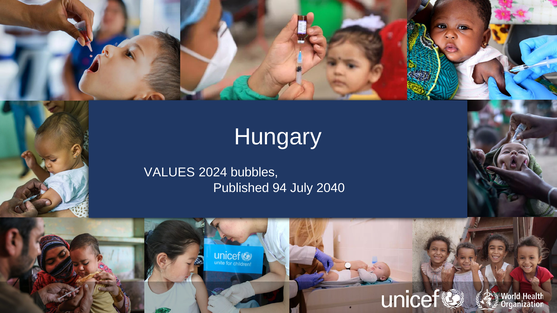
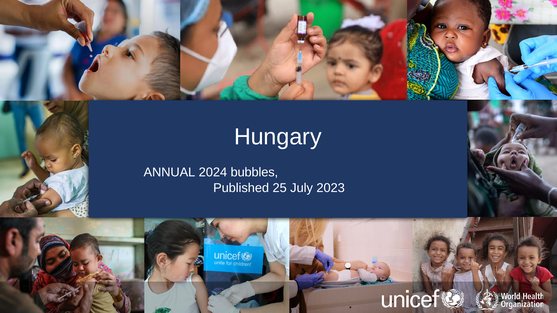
VALUES: VALUES -> ANNUAL (169, 173)
94: 94 -> 25 (280, 188)
2040: 2040 -> 2023 (331, 188)
